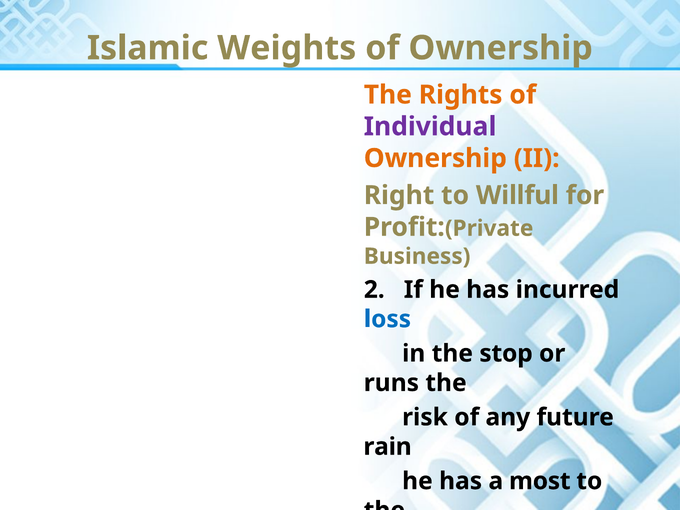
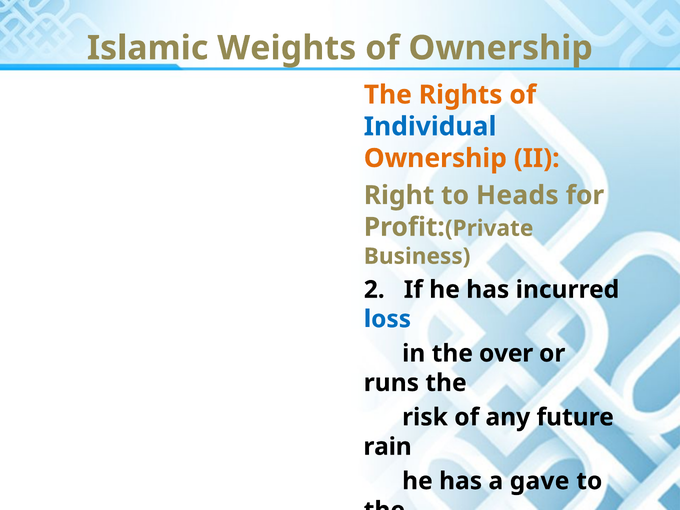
Individual colour: purple -> blue (430, 127)
Willful: Willful -> Heads (517, 195)
stop: stop -> over (506, 353)
most: most -> gave (540, 481)
